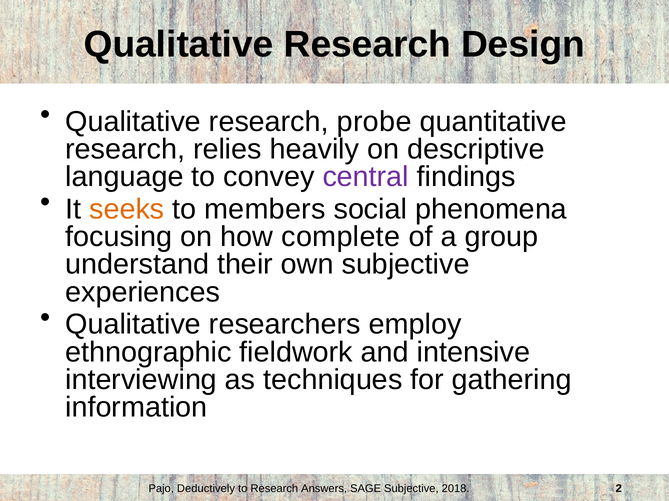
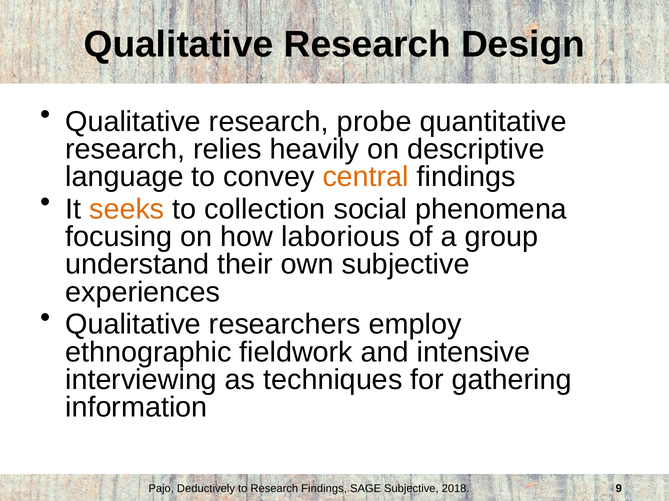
central colour: purple -> orange (366, 177)
members: members -> collection (265, 210)
complete: complete -> laborious (341, 237)
Research Answers: Answers -> Findings (324, 489)
2: 2 -> 9 (619, 489)
